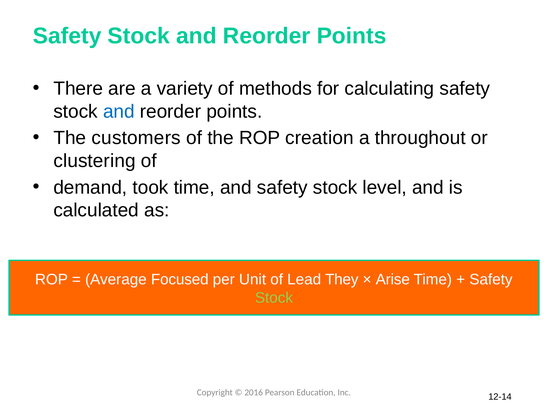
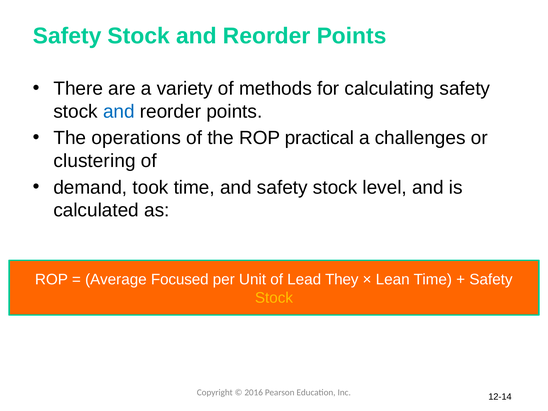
customers: customers -> operations (136, 138)
creation: creation -> practical (320, 138)
throughout: throughout -> challenges (420, 138)
Arise: Arise -> Lean (393, 280)
Stock colour: light green -> yellow (274, 298)
